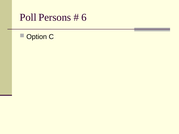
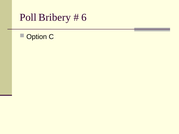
Persons: Persons -> Bribery (55, 17)
